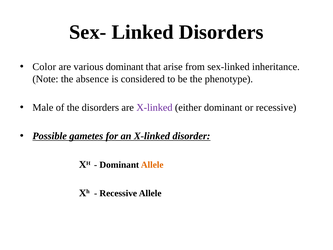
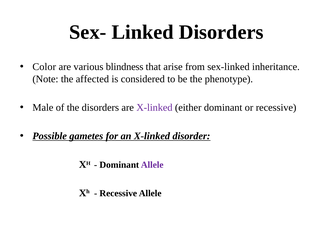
various dominant: dominant -> blindness (125, 67)
absence: absence -> affected (92, 79)
Allele colour: orange -> purple (152, 165)
